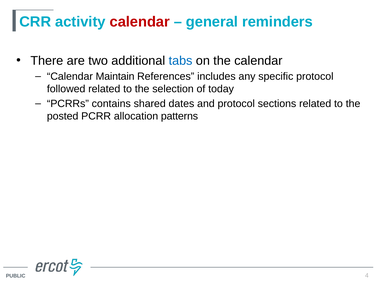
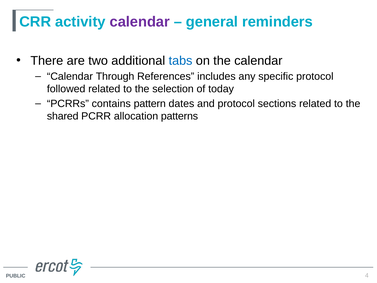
calendar colour: red -> purple (140, 22)
Maintain: Maintain -> Through (115, 76)
shared: shared -> pattern (150, 104)
posted: posted -> shared (63, 116)
